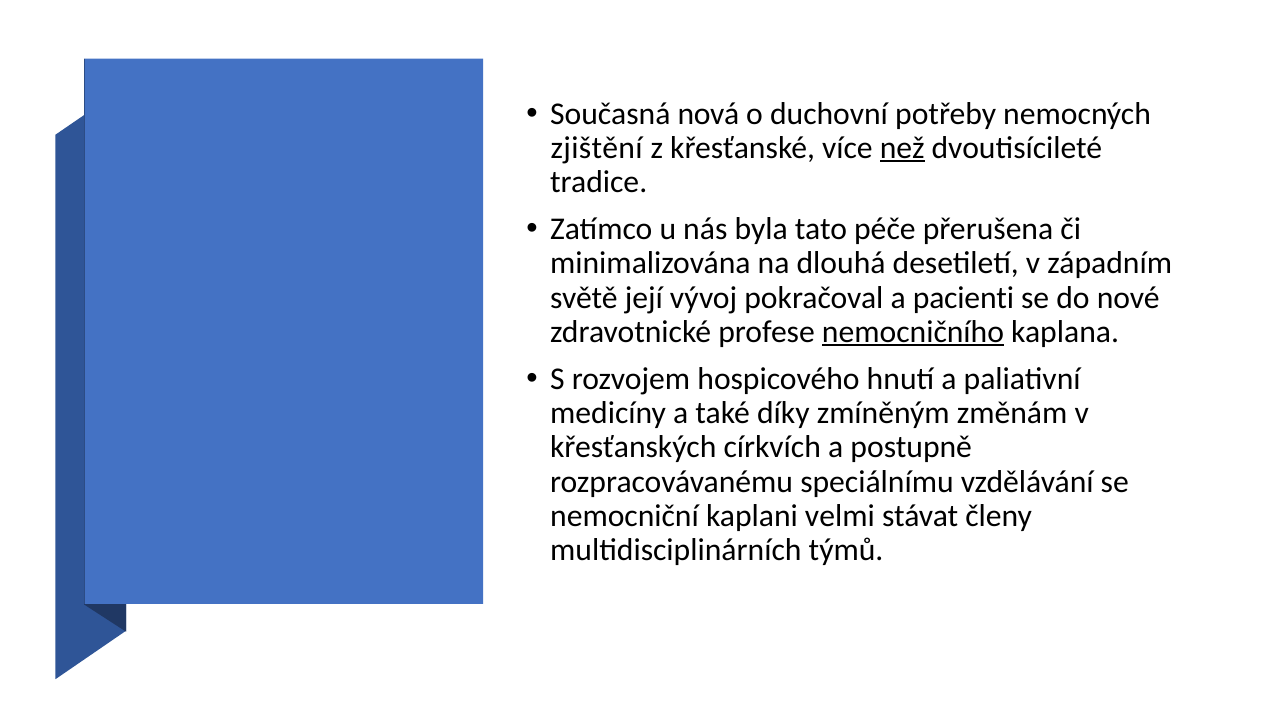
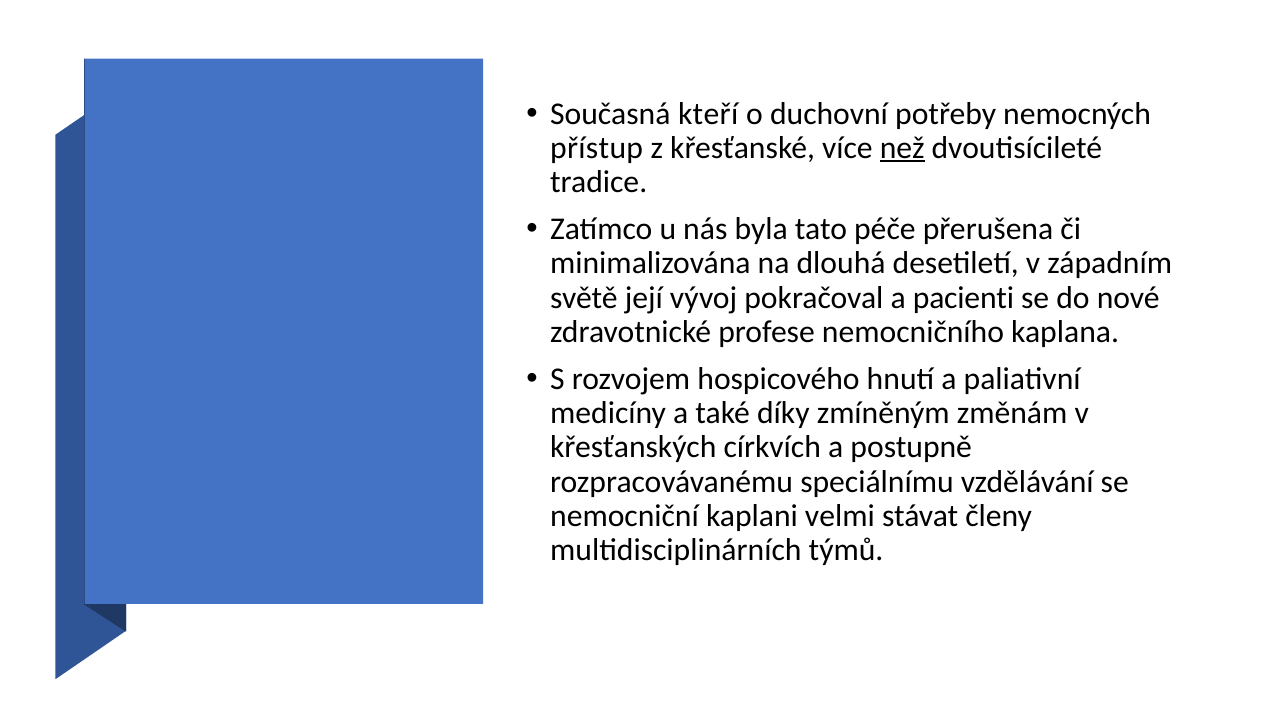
nová: nová -> kteří (708, 114)
zjištění: zjištění -> přístup (597, 148)
nemocničního underline: present -> none (913, 332)
